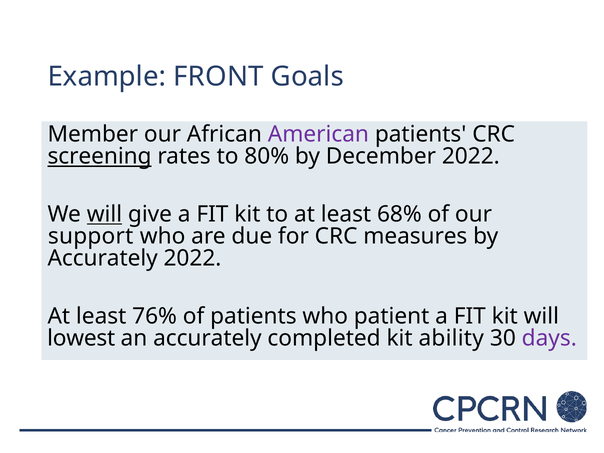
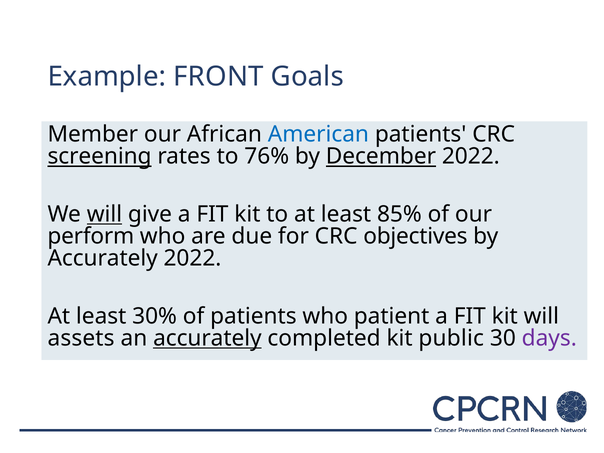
American colour: purple -> blue (318, 134)
80%: 80% -> 76% (267, 156)
December underline: none -> present (381, 156)
68%: 68% -> 85% (399, 214)
support: support -> perform (91, 236)
measures: measures -> objectives (415, 236)
76%: 76% -> 30% (155, 316)
lowest: lowest -> assets (81, 338)
accurately underline: none -> present (207, 338)
ability: ability -> public (451, 338)
